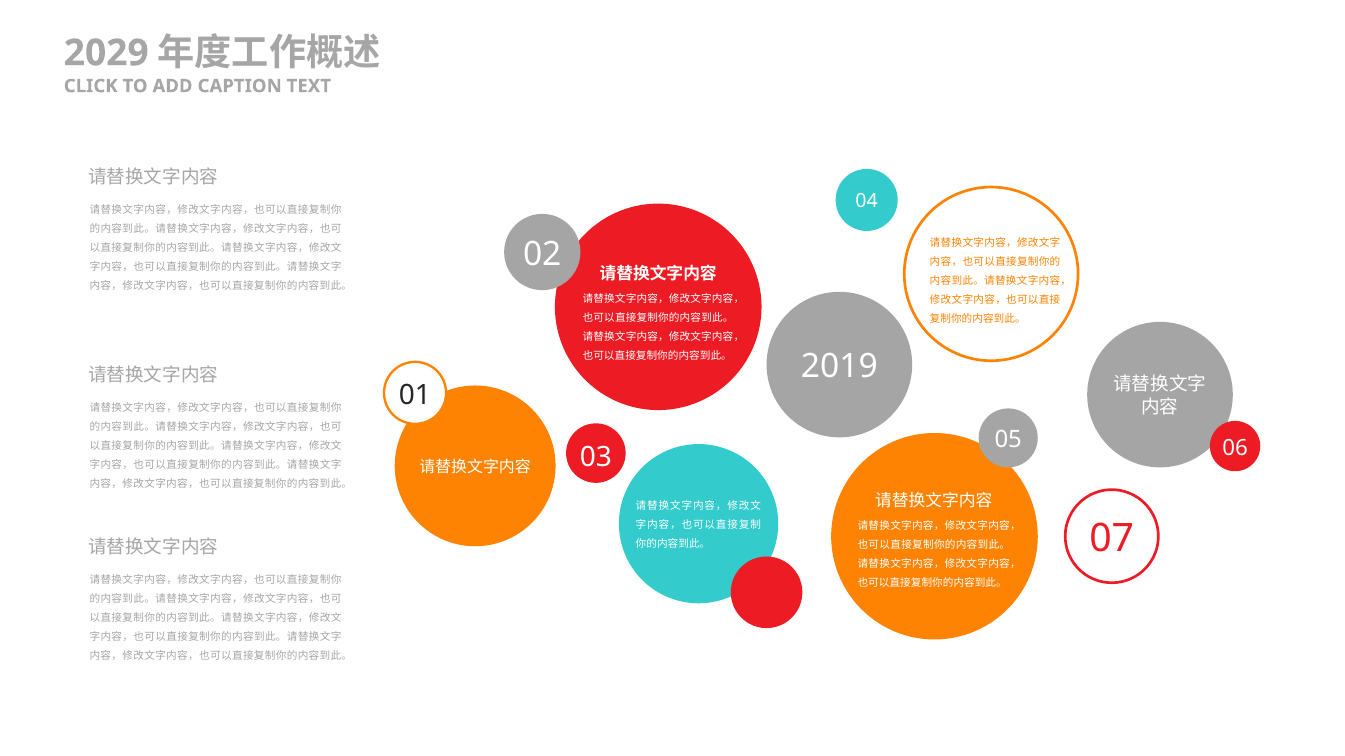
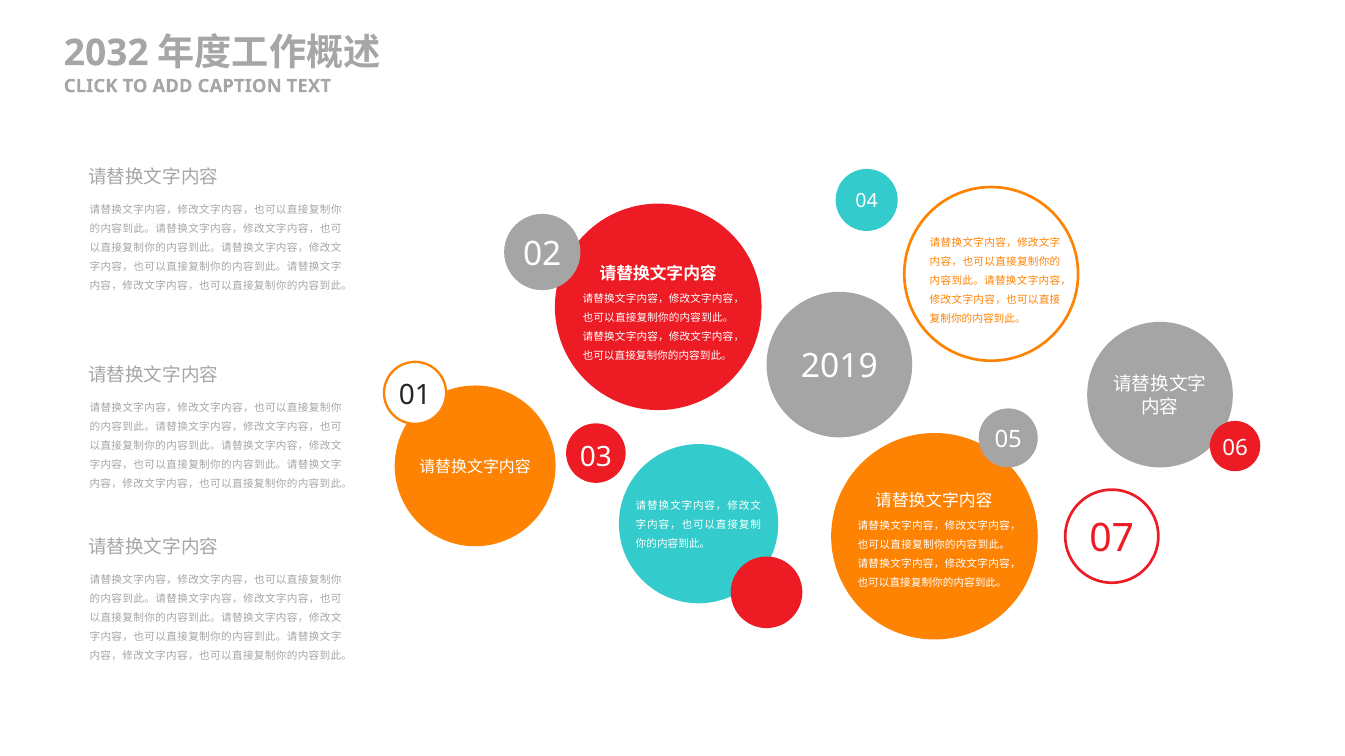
2029: 2029 -> 2032 (106, 53)
